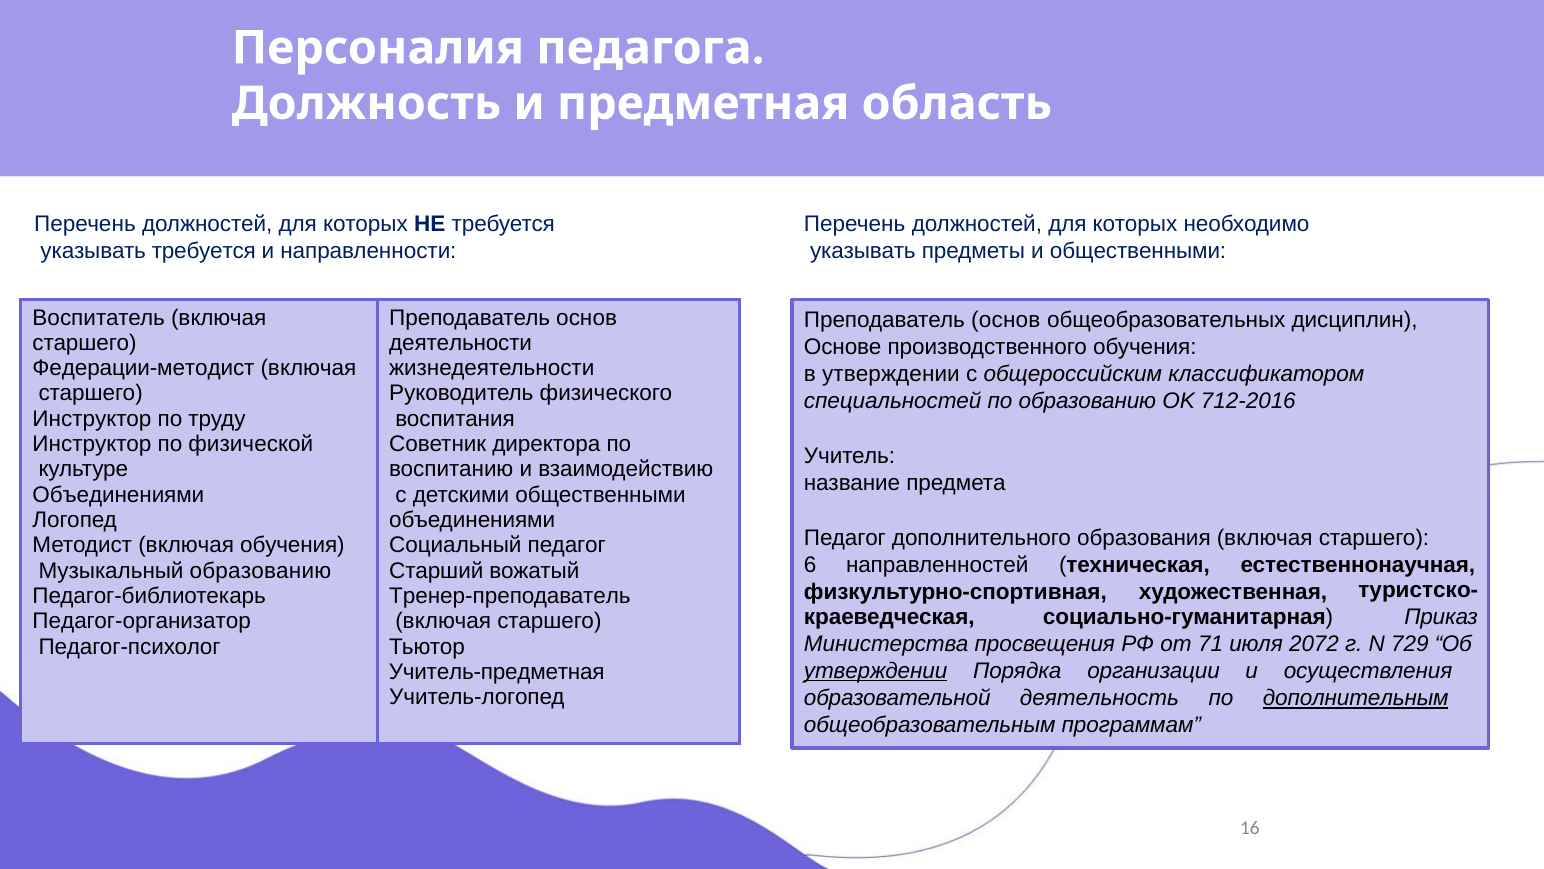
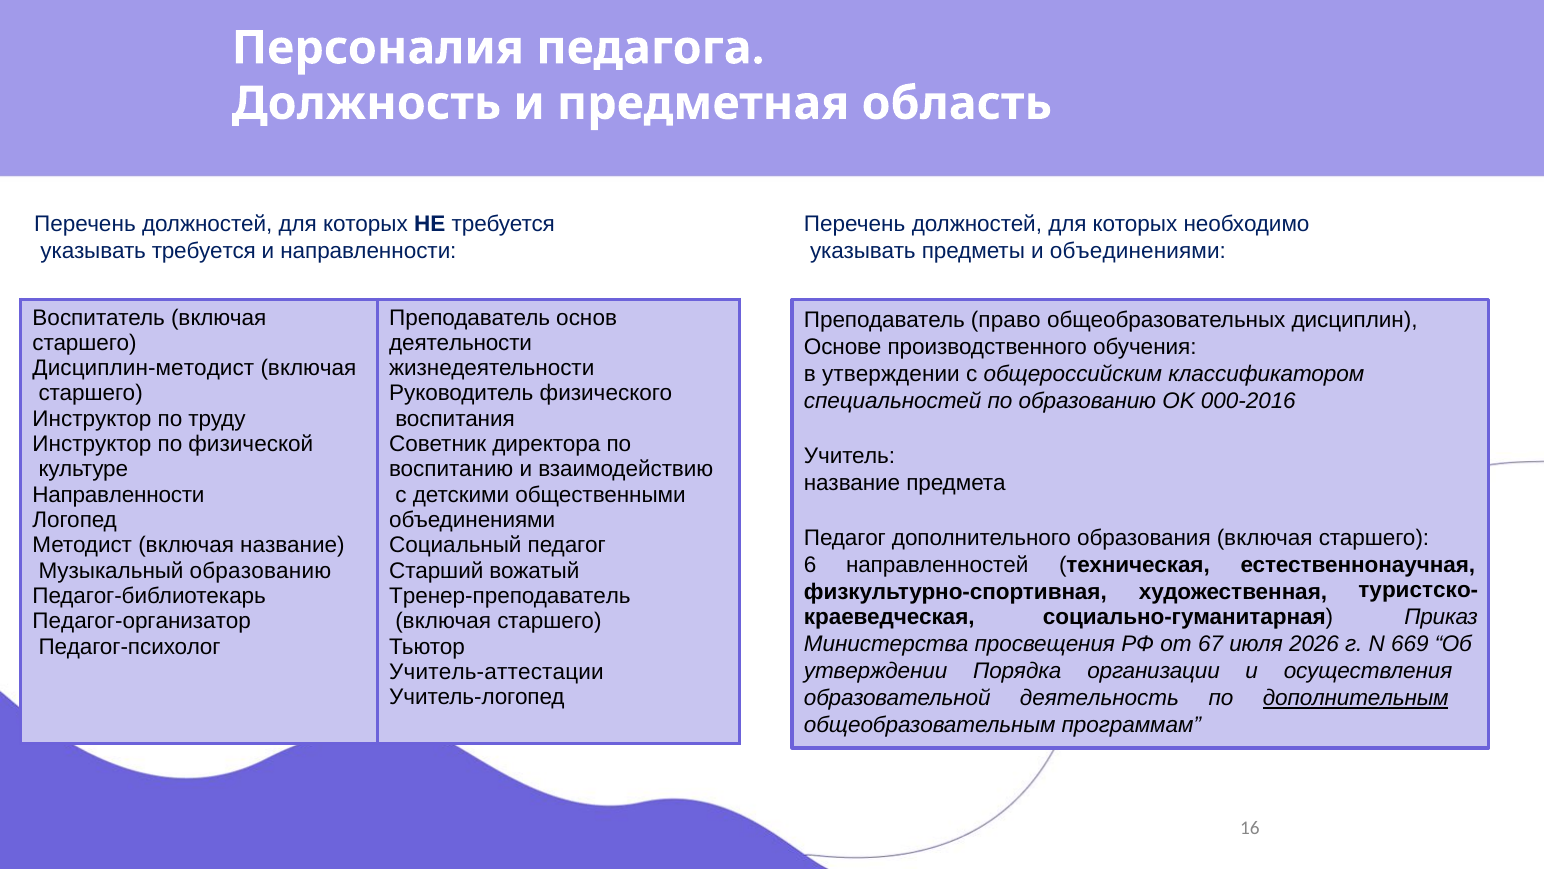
и общественными: общественными -> объединениями (1138, 251)
основ: основ -> право (1006, 319)
Федерации-методист: Федерации-методист -> Дисциплин-методист (143, 368)
712-2016: 712-2016 -> 000-2016 (1248, 401)
Объединениями: Объединениями -> Направленности (118, 495)
включая обучения: обучения -> название (292, 545)
71: 71 -> 67 (1211, 644)
2072: 2072 -> 2026 (1314, 644)
729: 729 -> 669 (1410, 644)
утверждении underline: present -> none (876, 671)
Учитель-предметная: Учитель-предметная -> Учитель-аттестации (497, 672)
